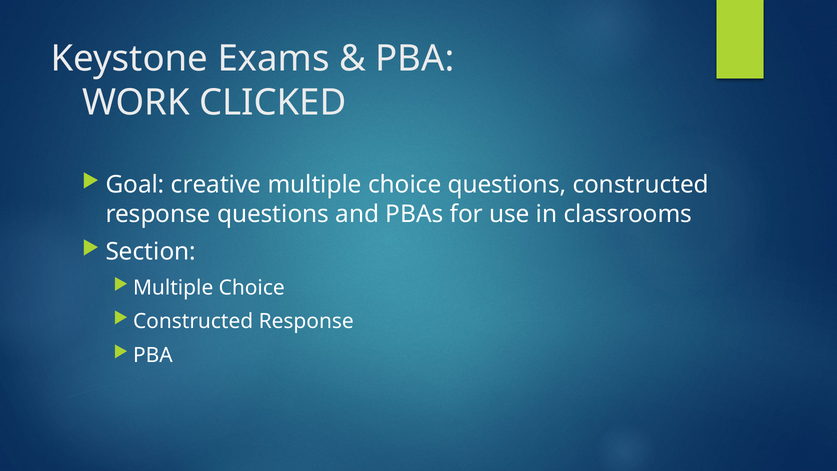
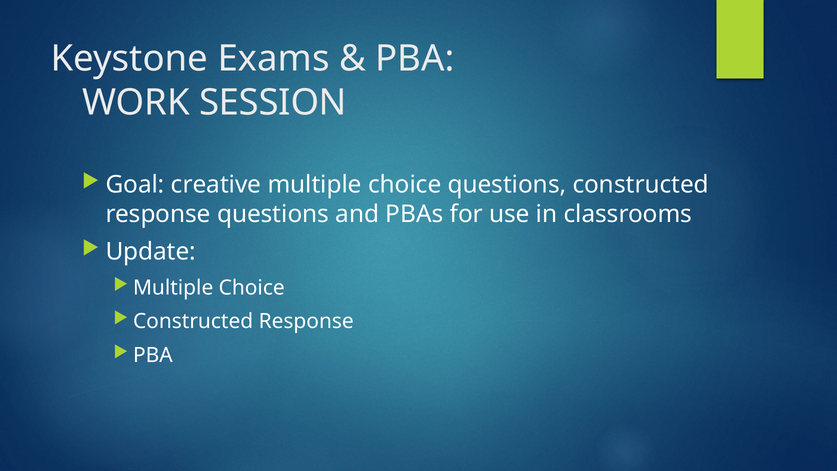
CLICKED: CLICKED -> SESSION (273, 103)
Section: Section -> Update (151, 252)
